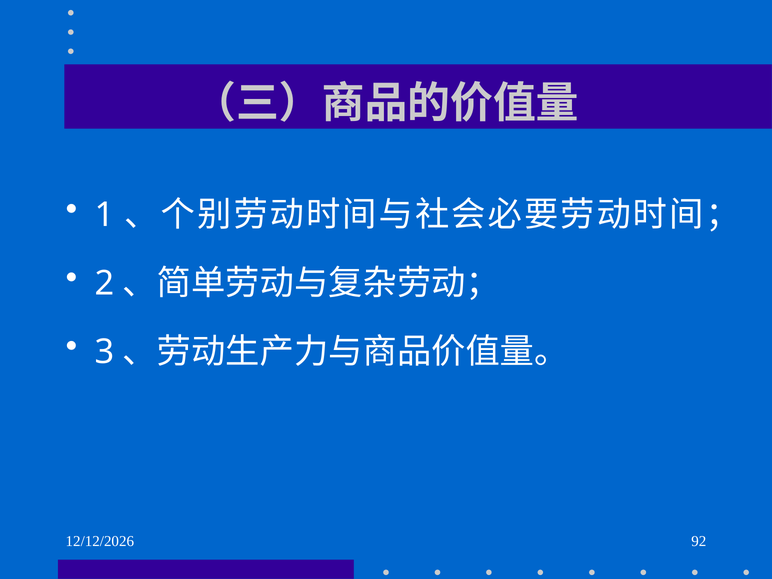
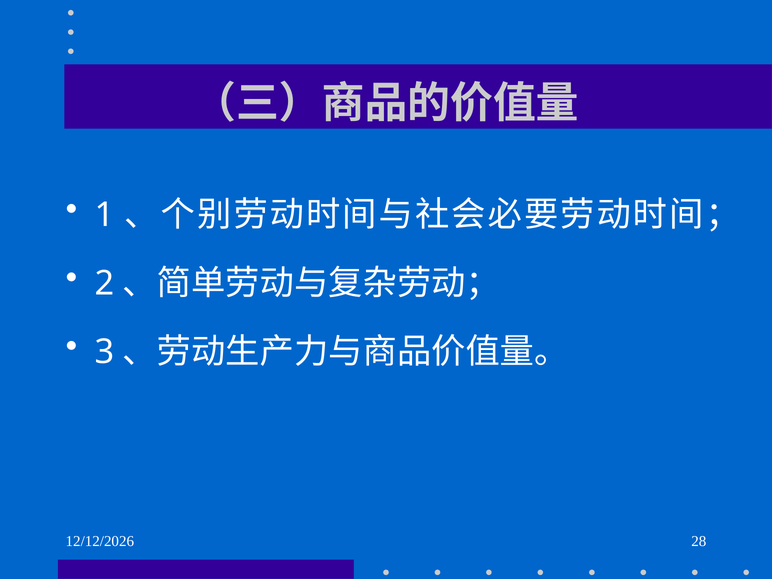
92: 92 -> 28 (699, 541)
